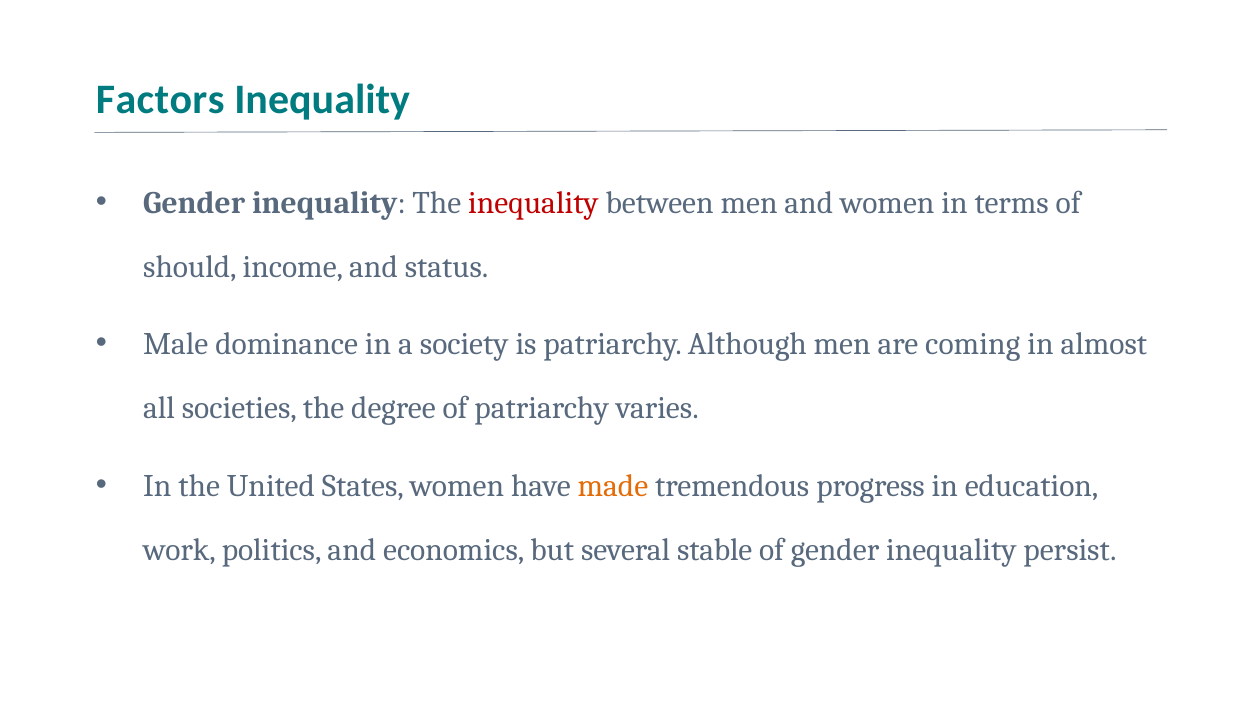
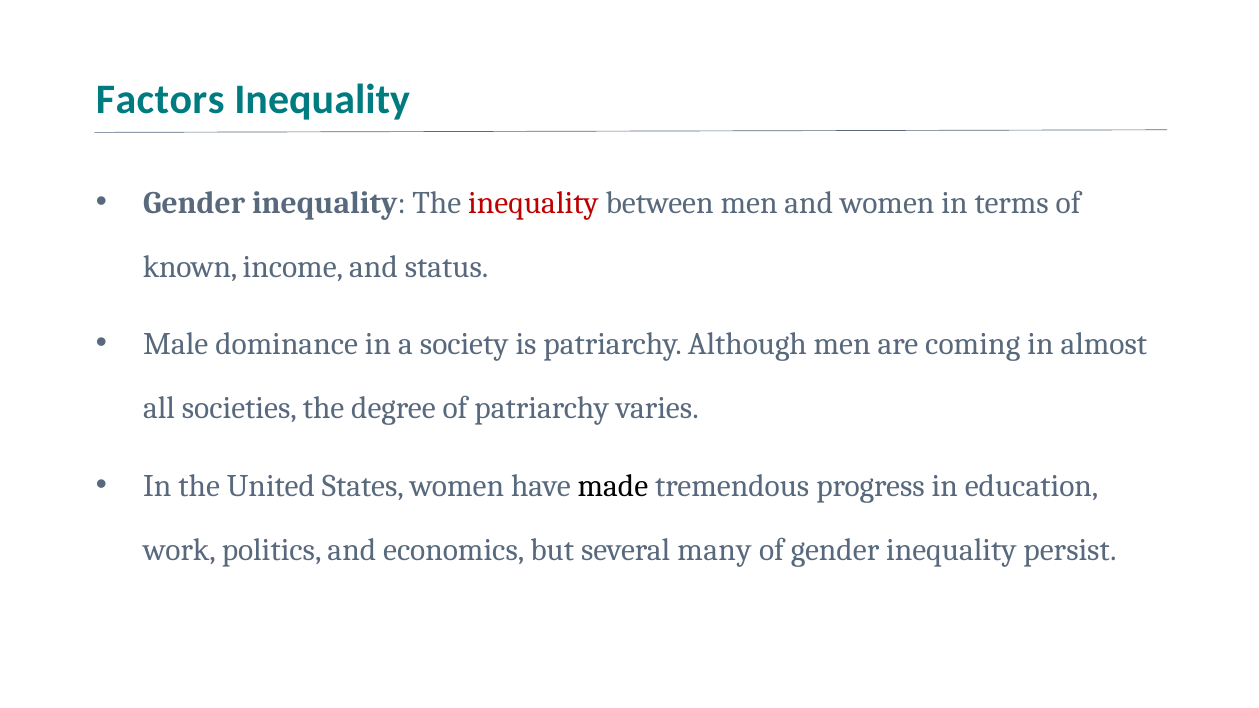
should: should -> known (190, 267)
made colour: orange -> black (613, 486)
stable: stable -> many (714, 550)
